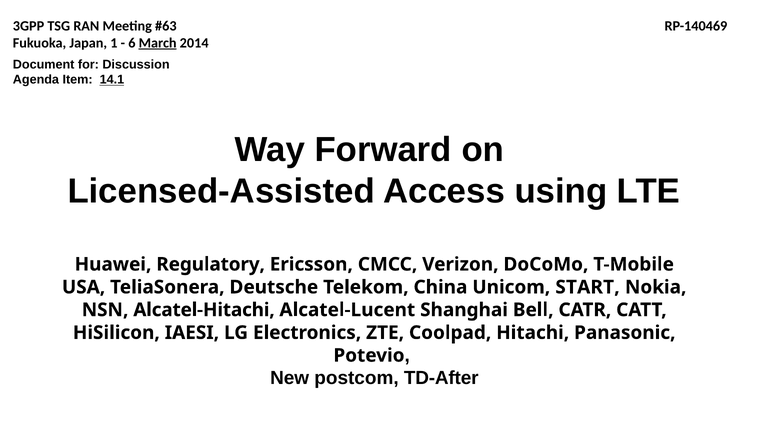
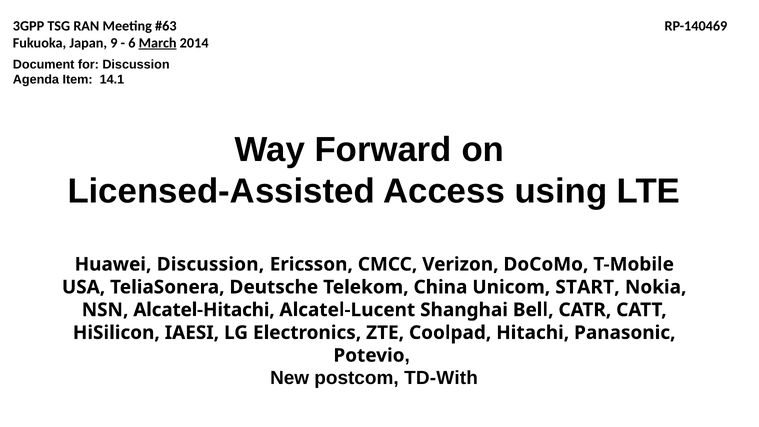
1: 1 -> 9 (114, 43)
14.1 underline: present -> none (112, 80)
Huawei Regulatory: Regulatory -> Discussion (210, 264)
TD-After: TD-After -> TD-With (441, 378)
